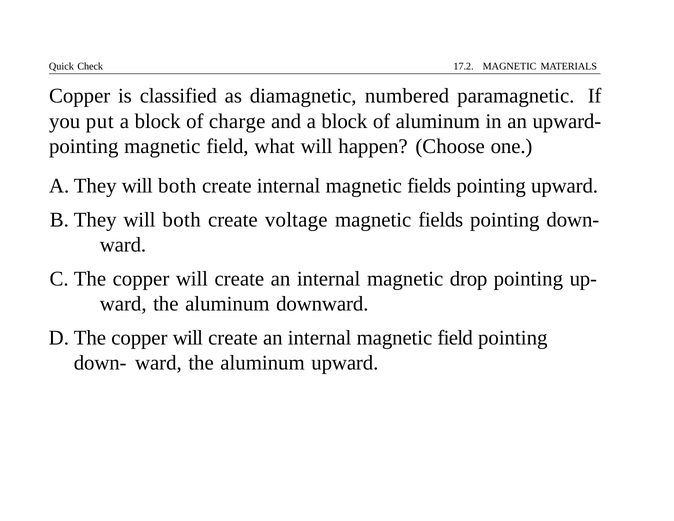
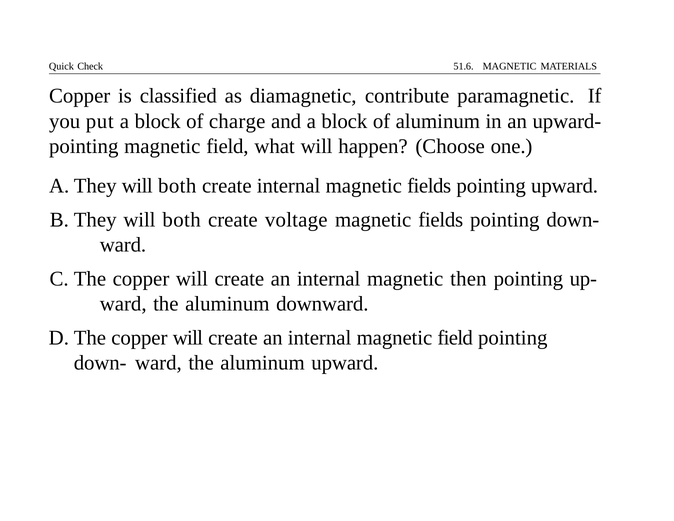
17.2: 17.2 -> 51.6 (464, 66)
numbered: numbered -> contribute (407, 96)
drop: drop -> then (468, 279)
